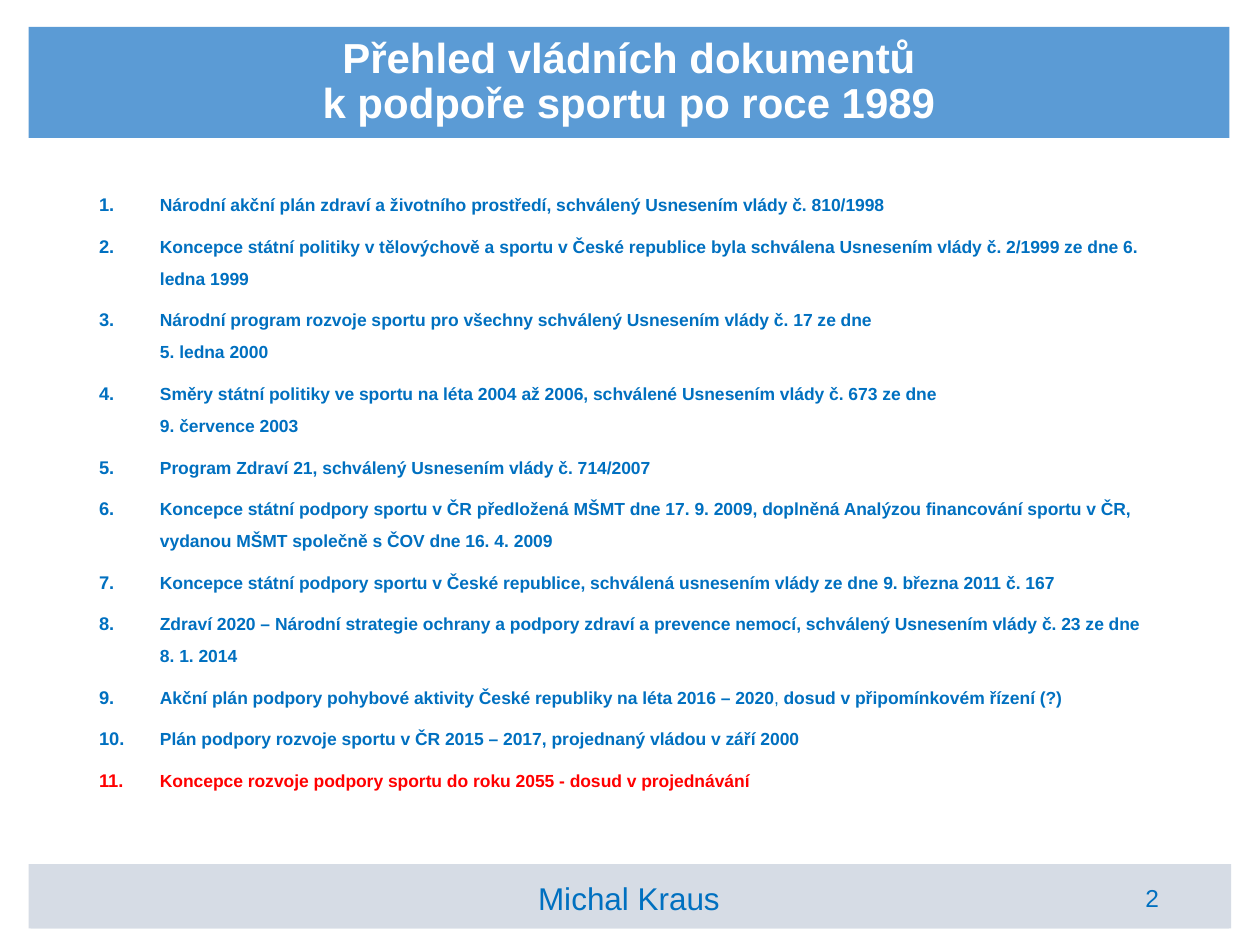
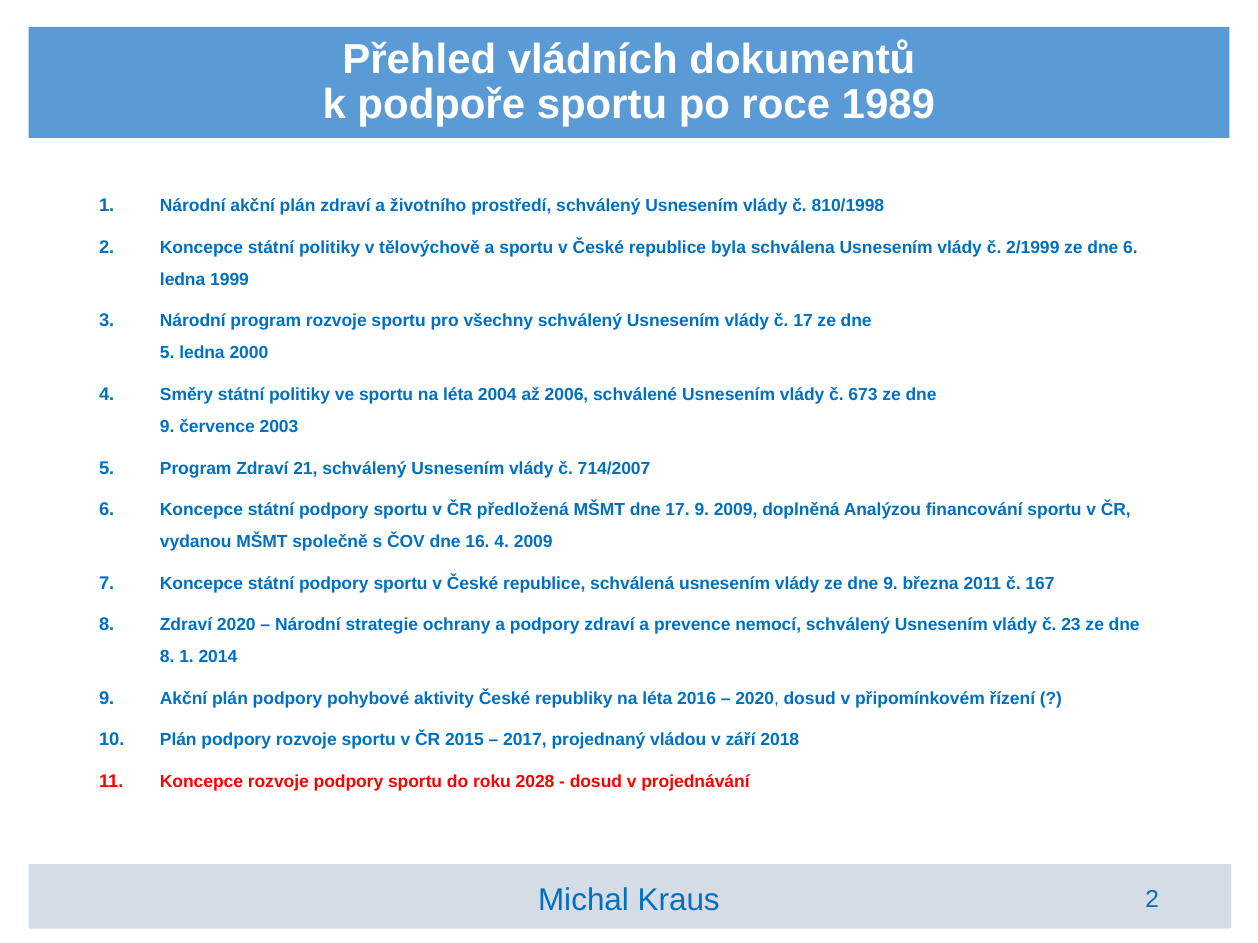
září 2000: 2000 -> 2018 (780, 740)
2055: 2055 -> 2028 (535, 782)
